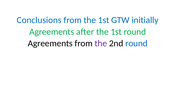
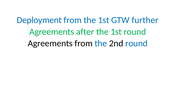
Conclusions: Conclusions -> Deployment (39, 20)
initially: initially -> further (145, 20)
the colour: purple -> blue (101, 44)
